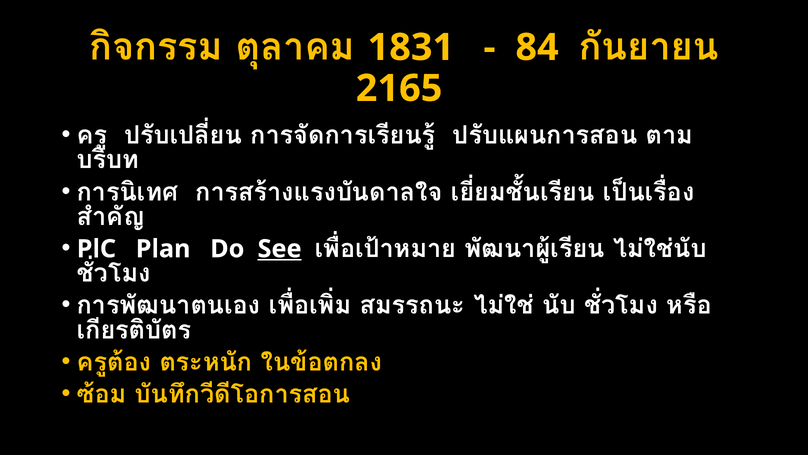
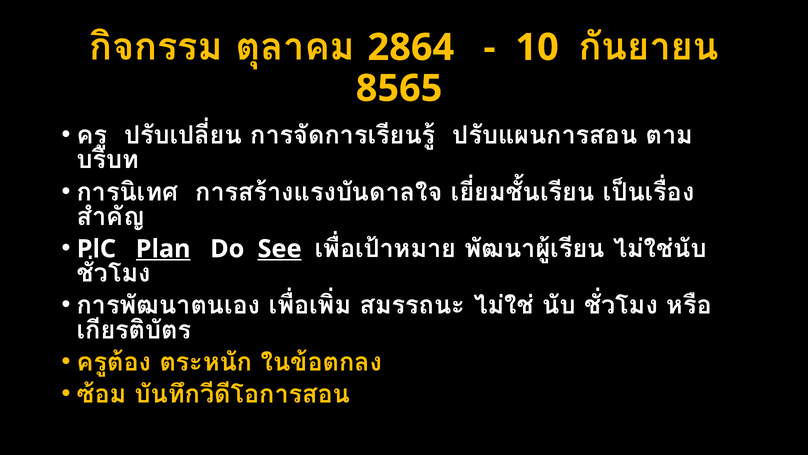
1831: 1831 -> 2864 (411, 47)
84: 84 -> 10 (537, 47)
2165: 2165 -> 8565 (399, 88)
Plan underline: none -> present (163, 249)
